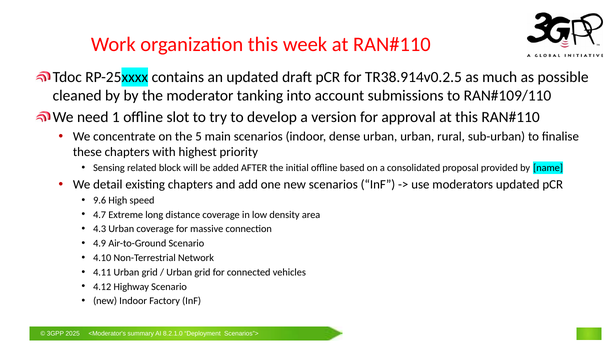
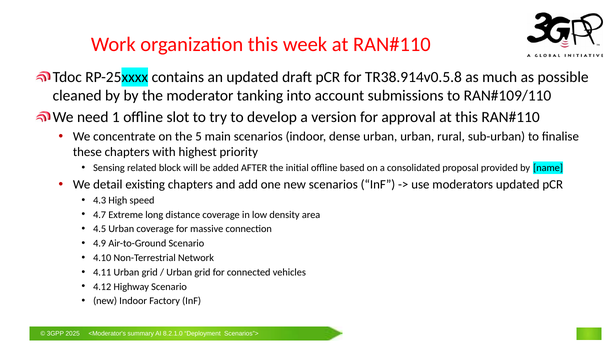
TR38.914v0.2.5: TR38.914v0.2.5 -> TR38.914v0.5.8 (413, 77)
9.6: 9.6 -> 4.3 (100, 200)
4.3: 4.3 -> 4.5 (100, 229)
